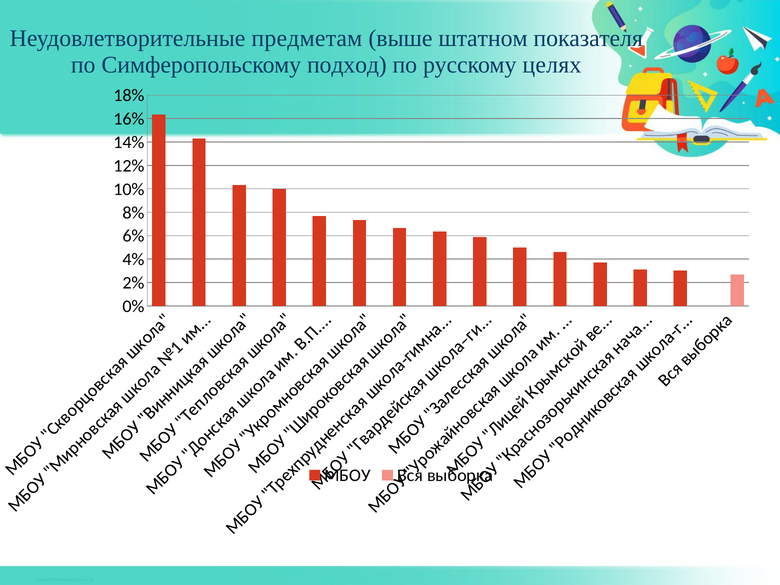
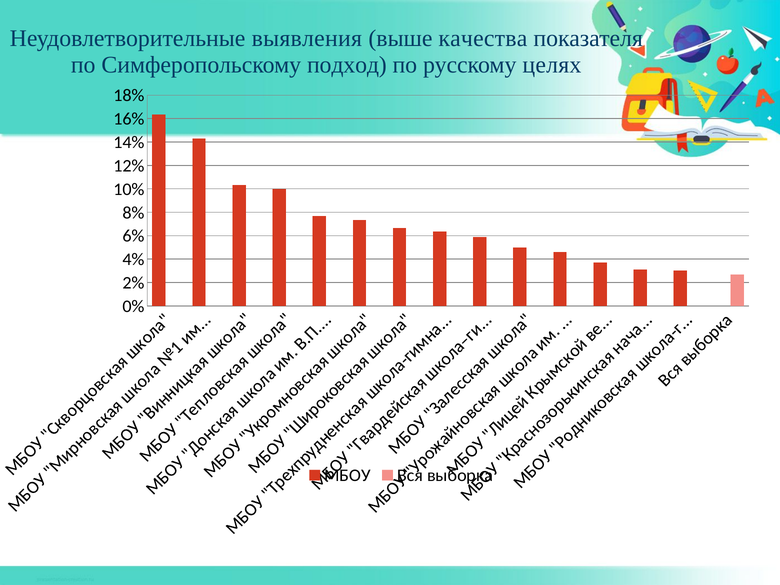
предметам: предметам -> выявления (307, 38)
штатном: штатном -> качества (483, 38)
